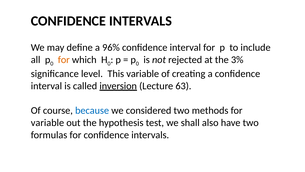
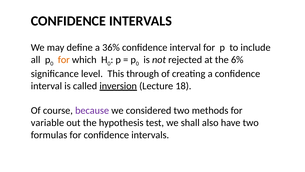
96%: 96% -> 36% (111, 47)
3%: 3% -> 6% (237, 60)
This variable: variable -> through (143, 74)
63: 63 -> 18 (183, 86)
because colour: blue -> purple (92, 110)
